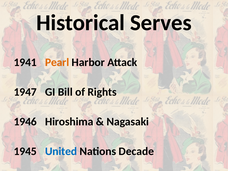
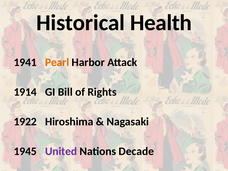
Serves: Serves -> Health (161, 23)
1947: 1947 -> 1914 (25, 92)
1946: 1946 -> 1922 (25, 122)
United colour: blue -> purple (61, 151)
